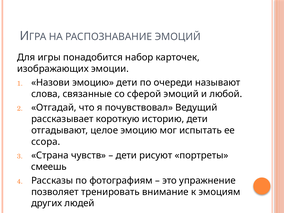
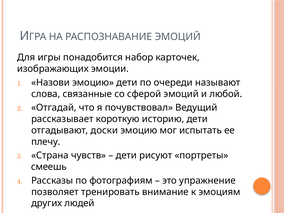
целое: целое -> доски (104, 130)
ссора: ссора -> плечу (46, 142)
